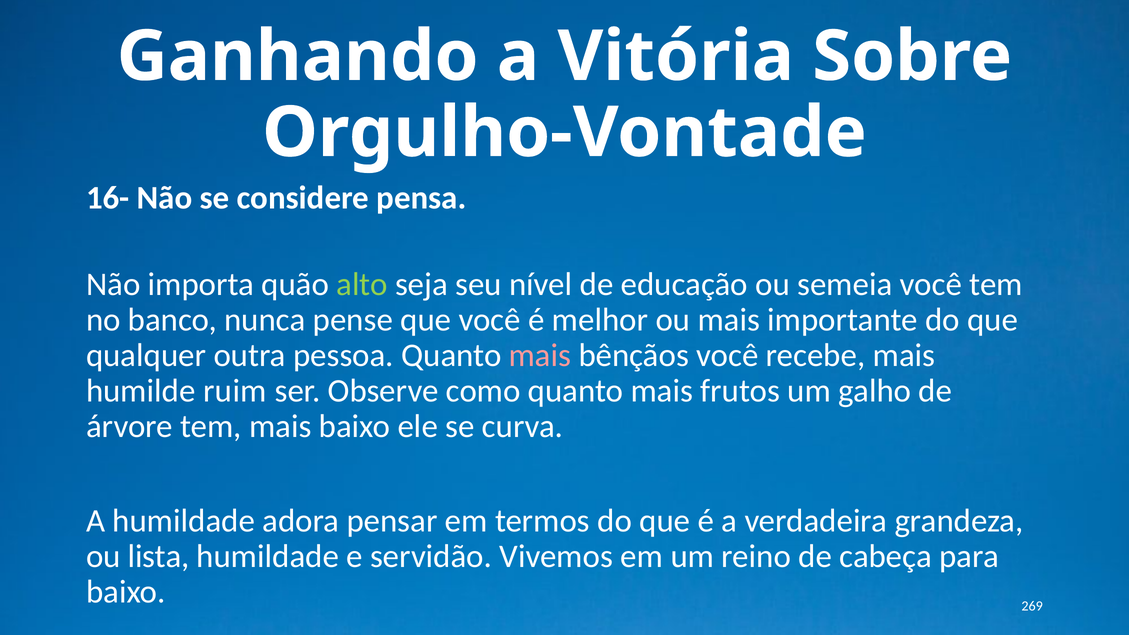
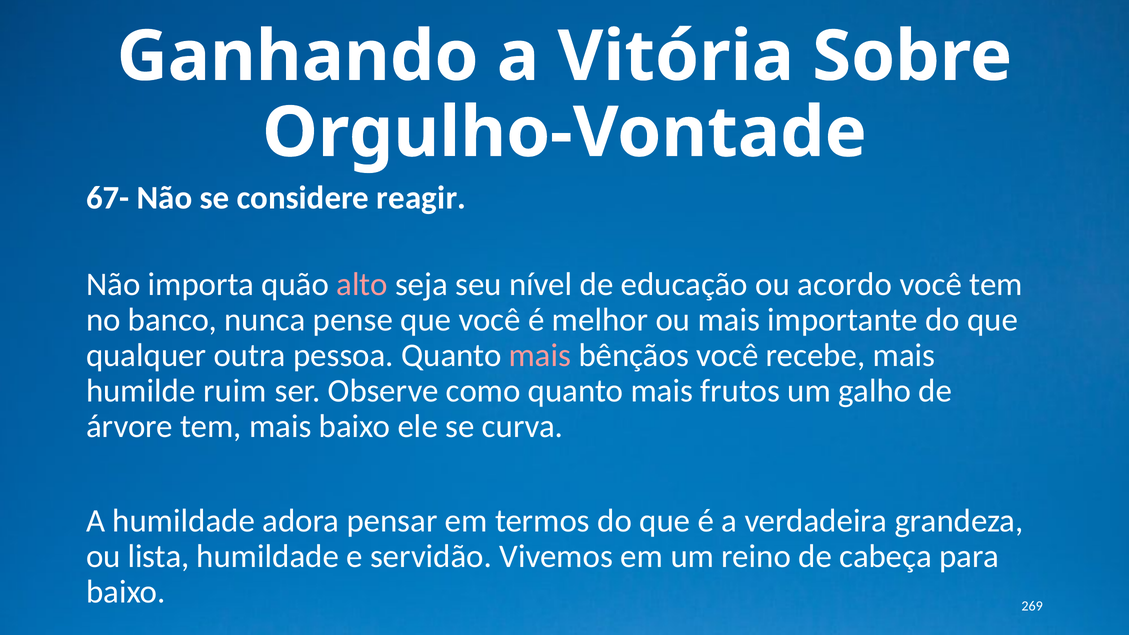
16-: 16- -> 67- (108, 198)
pensa: pensa -> reagir (421, 198)
alto colour: light green -> pink (362, 284)
semeia: semeia -> acordo (845, 284)
